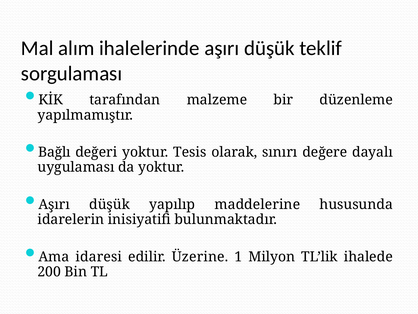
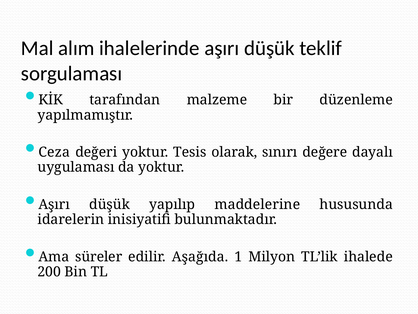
Bağlı: Bağlı -> Ceza (54, 152)
idaresi: idaresi -> süreler (99, 256)
Üzerine: Üzerine -> Aşağıda (200, 256)
